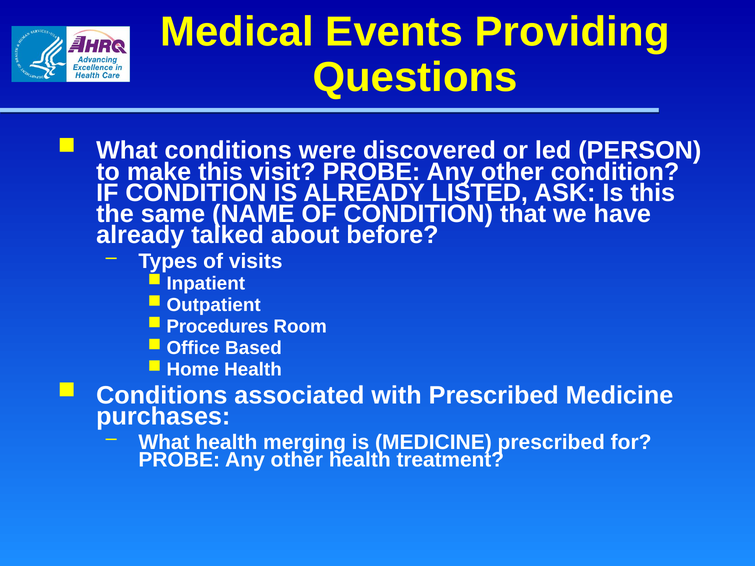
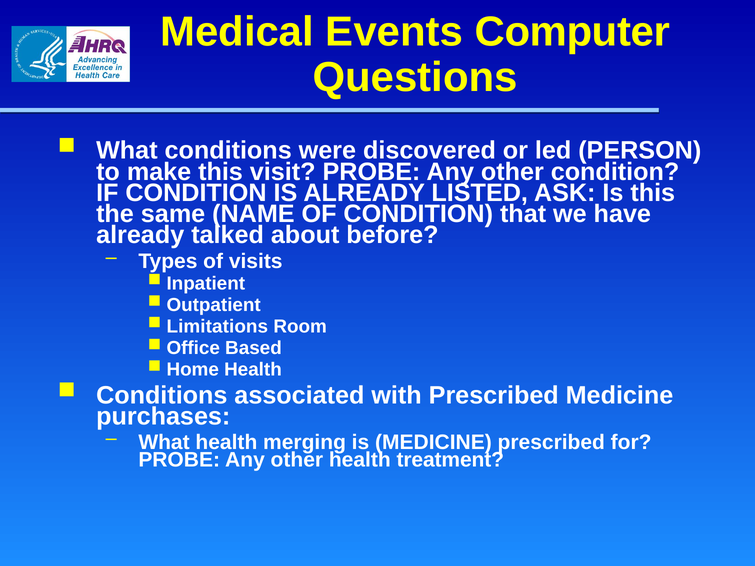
Providing: Providing -> Computer (572, 32)
Procedures: Procedures -> Limitations (217, 327)
